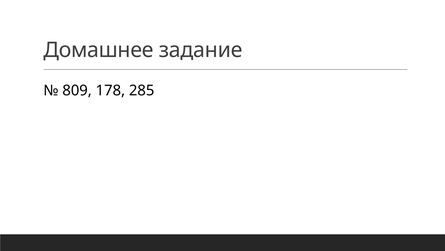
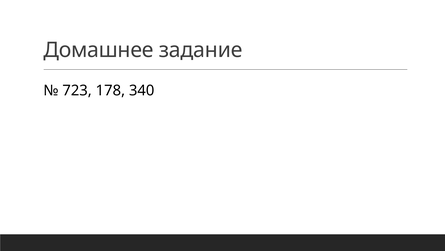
809: 809 -> 723 (77, 90)
285: 285 -> 340 (142, 90)
